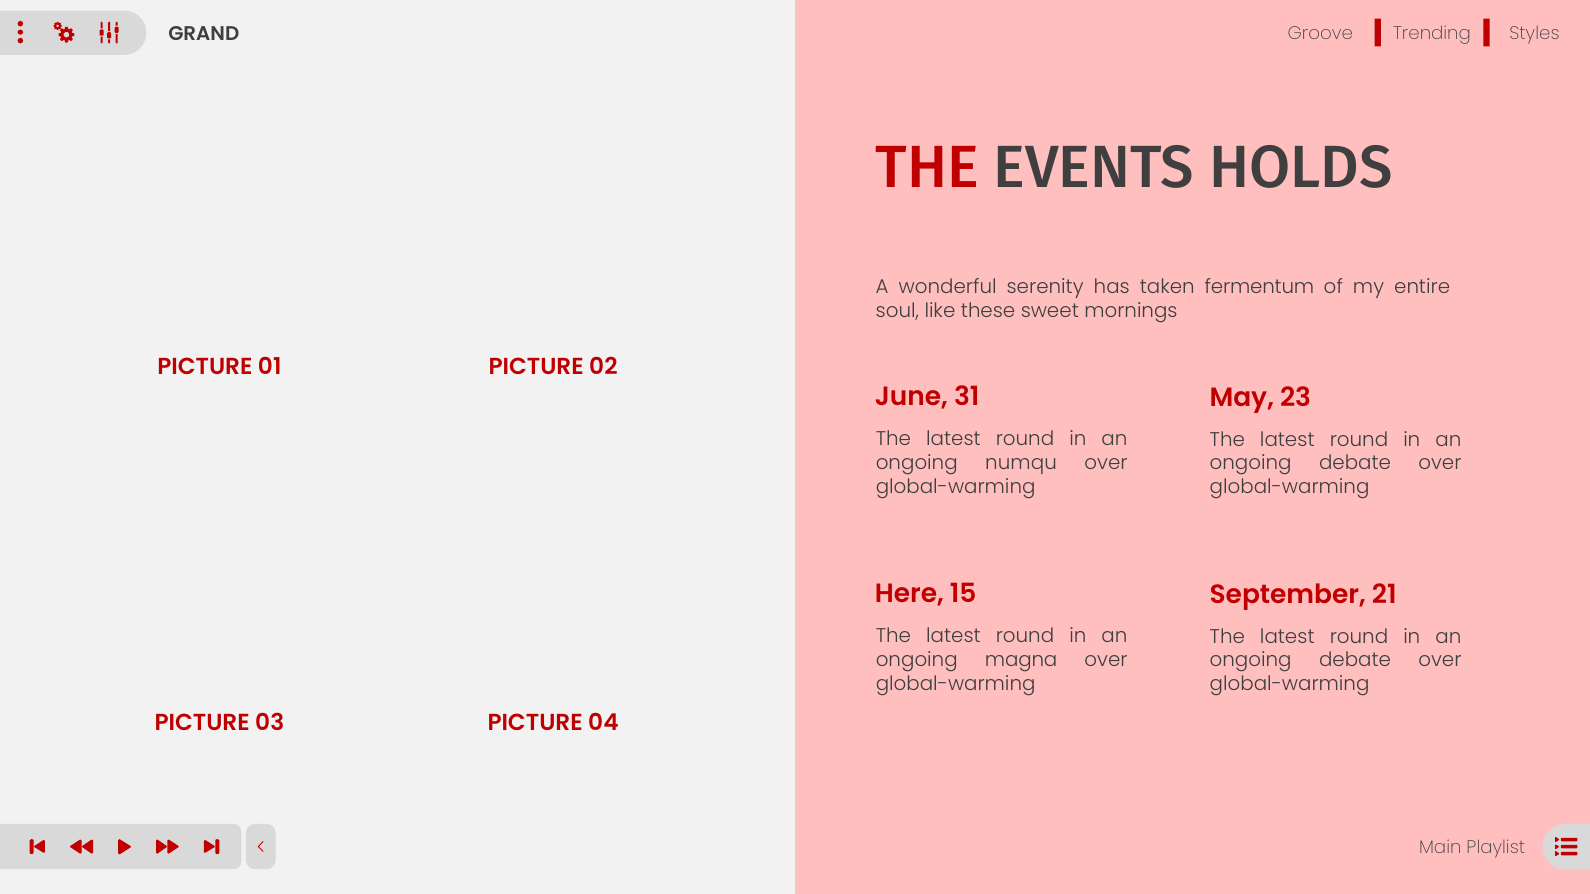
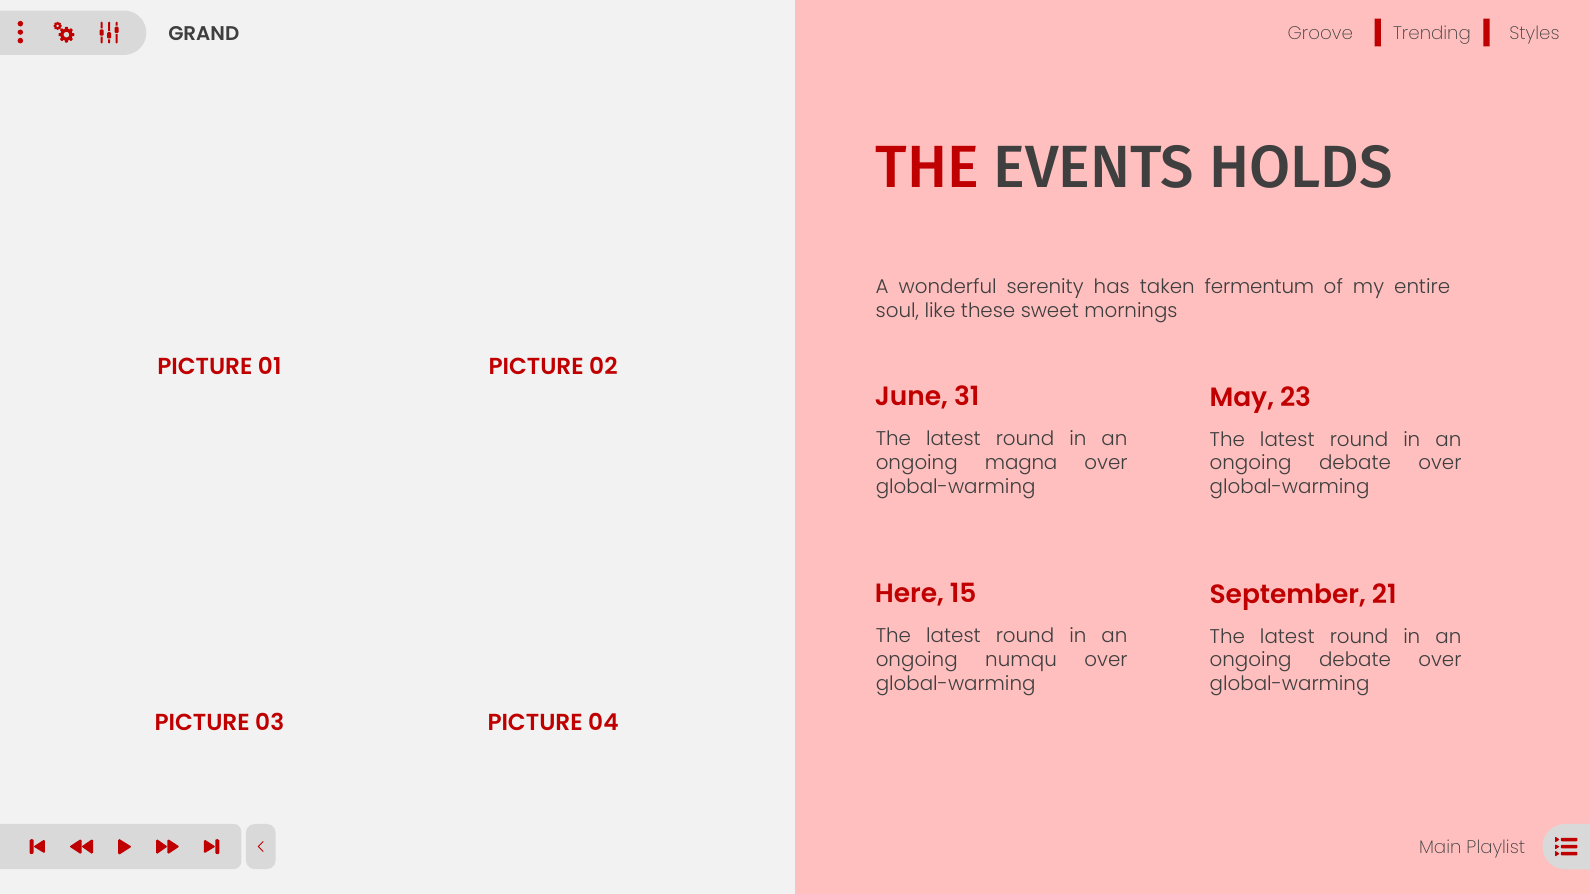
numqu: numqu -> magna (1021, 463)
magna: magna -> numqu (1021, 660)
